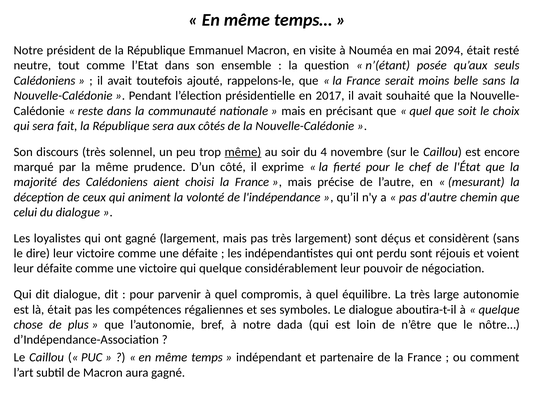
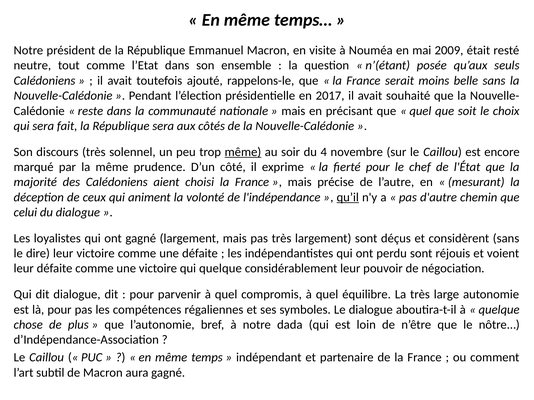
2094: 2094 -> 2009 (449, 50)
qu’il underline: none -> present (348, 197)
là était: était -> pour (60, 310)
